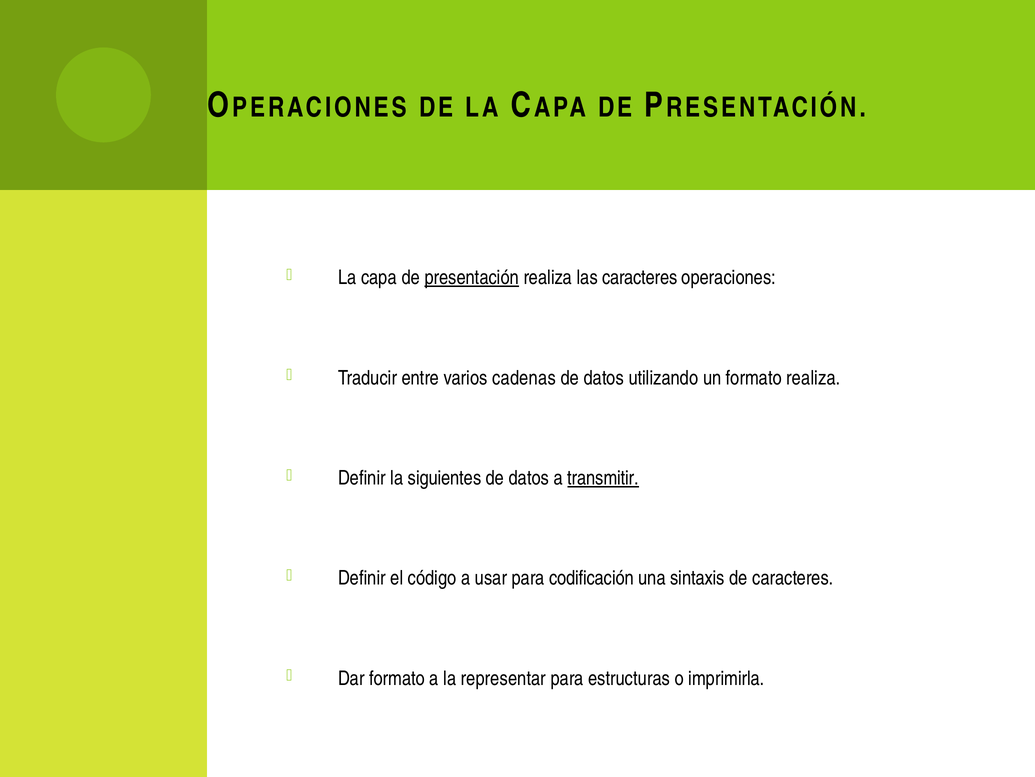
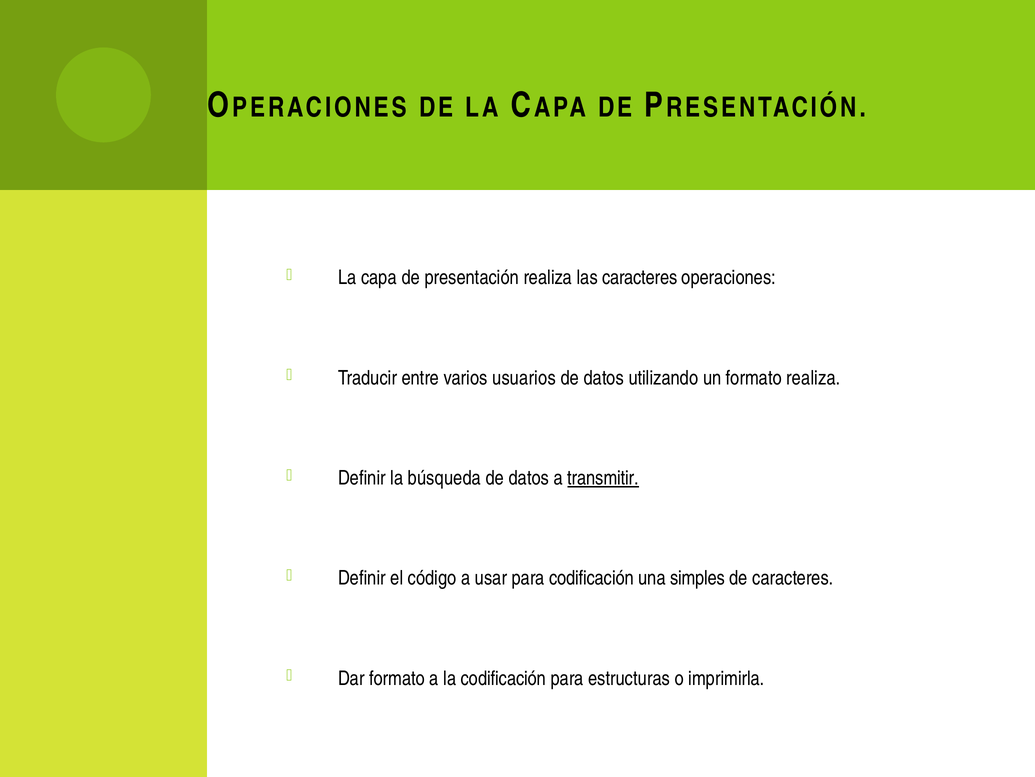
presentación underline: present -> none (472, 277)
cadenas: cadenas -> usuarios (524, 377)
siguientes: siguientes -> búsqueda (444, 478)
sintaxis: sintaxis -> simples (698, 578)
la representar: representar -> codificación (503, 678)
